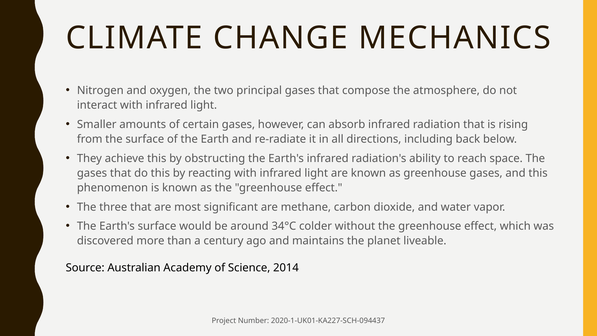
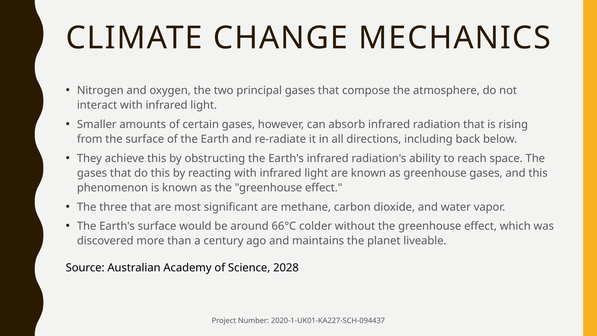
34°C: 34°C -> 66°C (284, 226)
2014: 2014 -> 2028 (286, 268)
